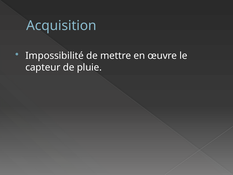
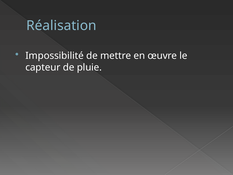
Acquisition: Acquisition -> Réalisation (61, 26)
